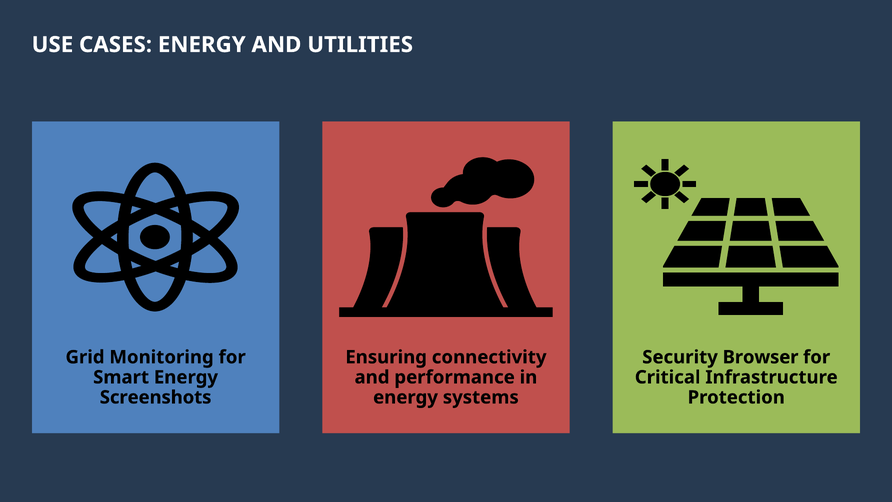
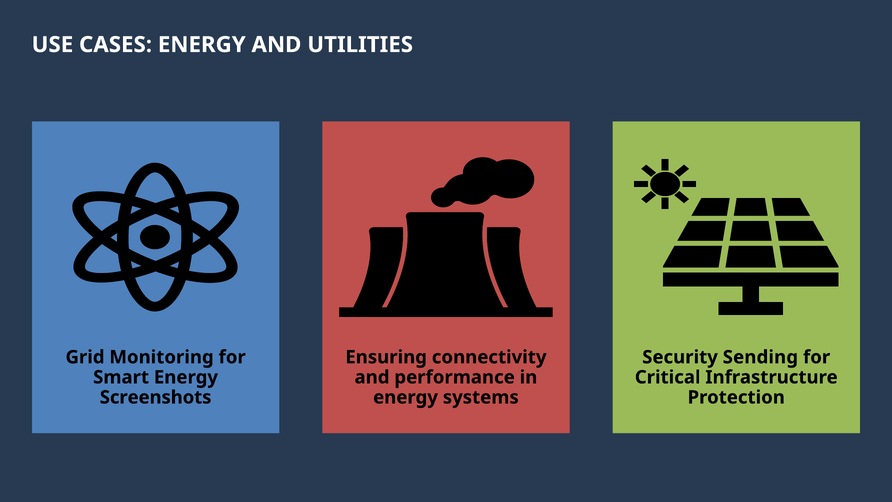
Browser: Browser -> Sending (760, 357)
